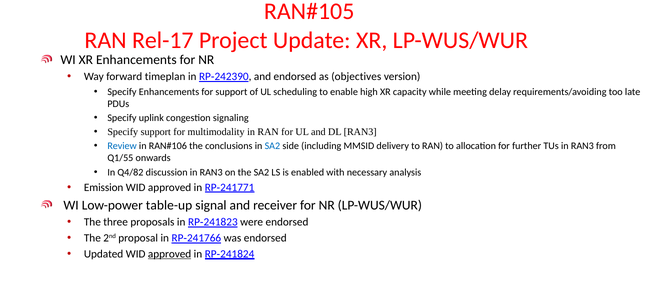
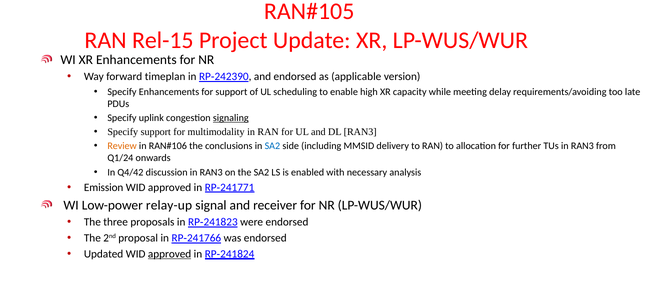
Rel-17: Rel-17 -> Rel-15 (163, 40)
objectives: objectives -> applicable (356, 77)
signaling underline: none -> present (231, 118)
Review colour: blue -> orange (122, 146)
Q1/55: Q1/55 -> Q1/24 (120, 158)
Q4/82: Q4/82 -> Q4/42 (130, 172)
table-up: table-up -> relay-up (169, 205)
